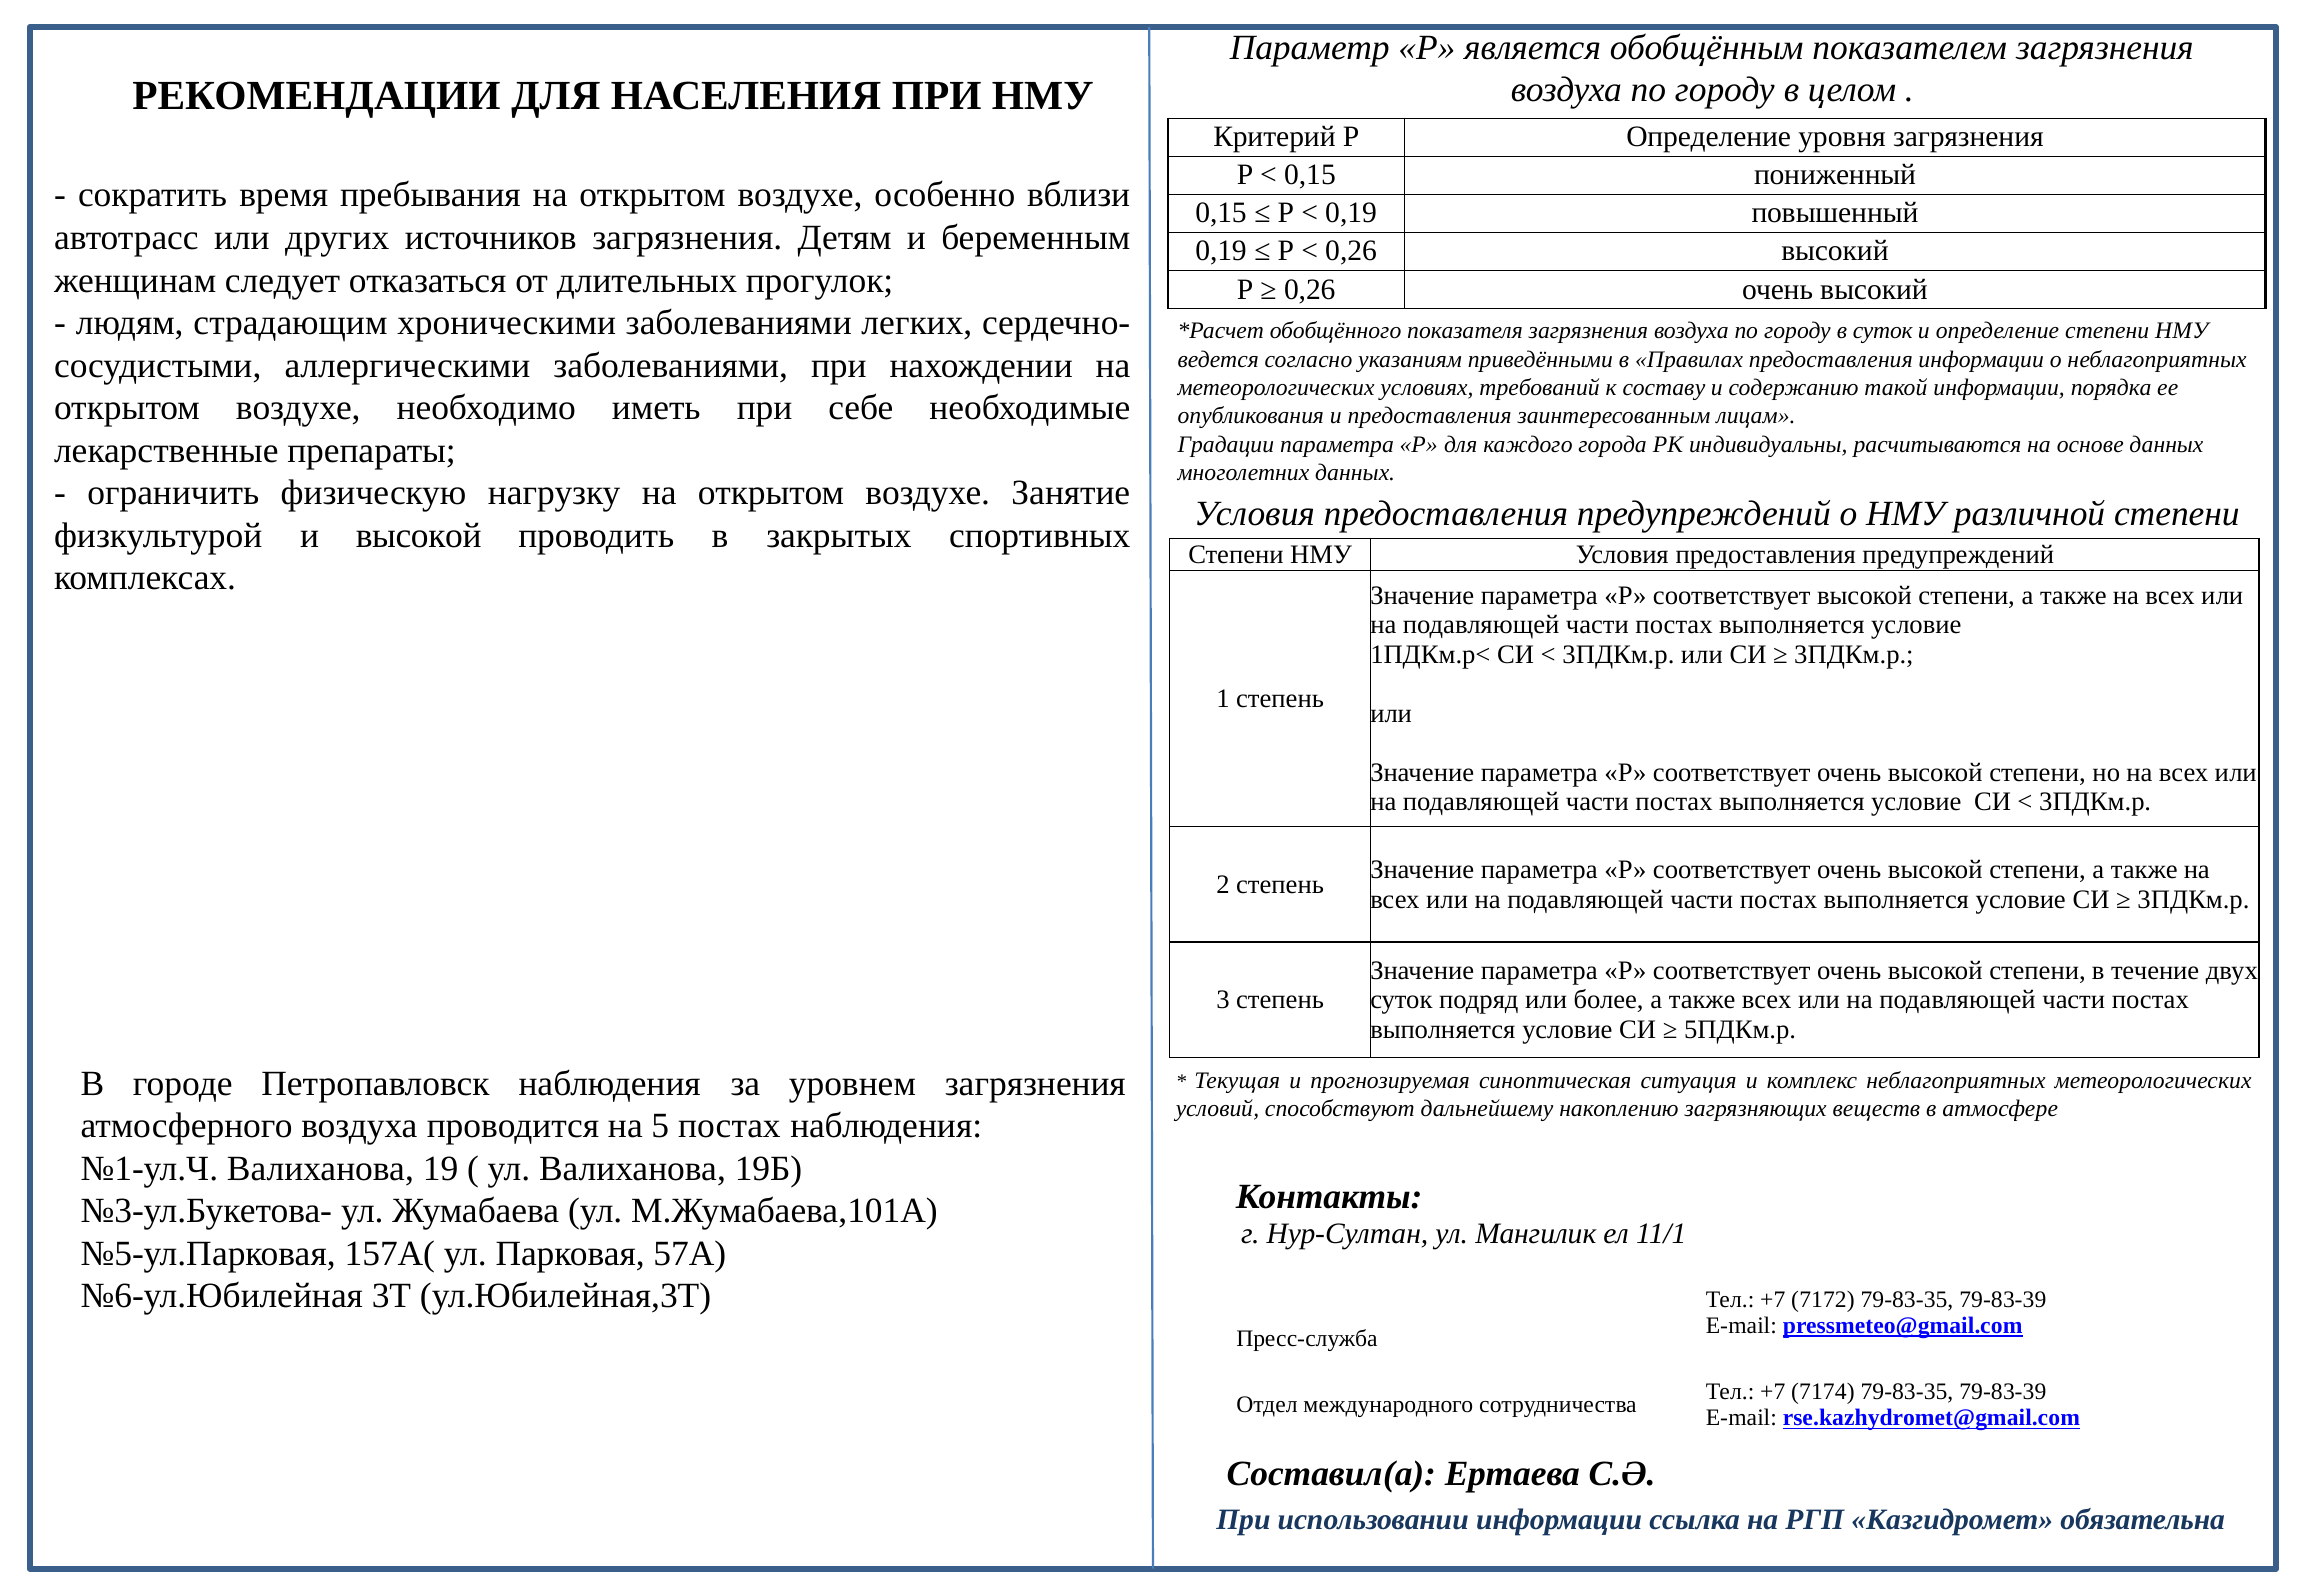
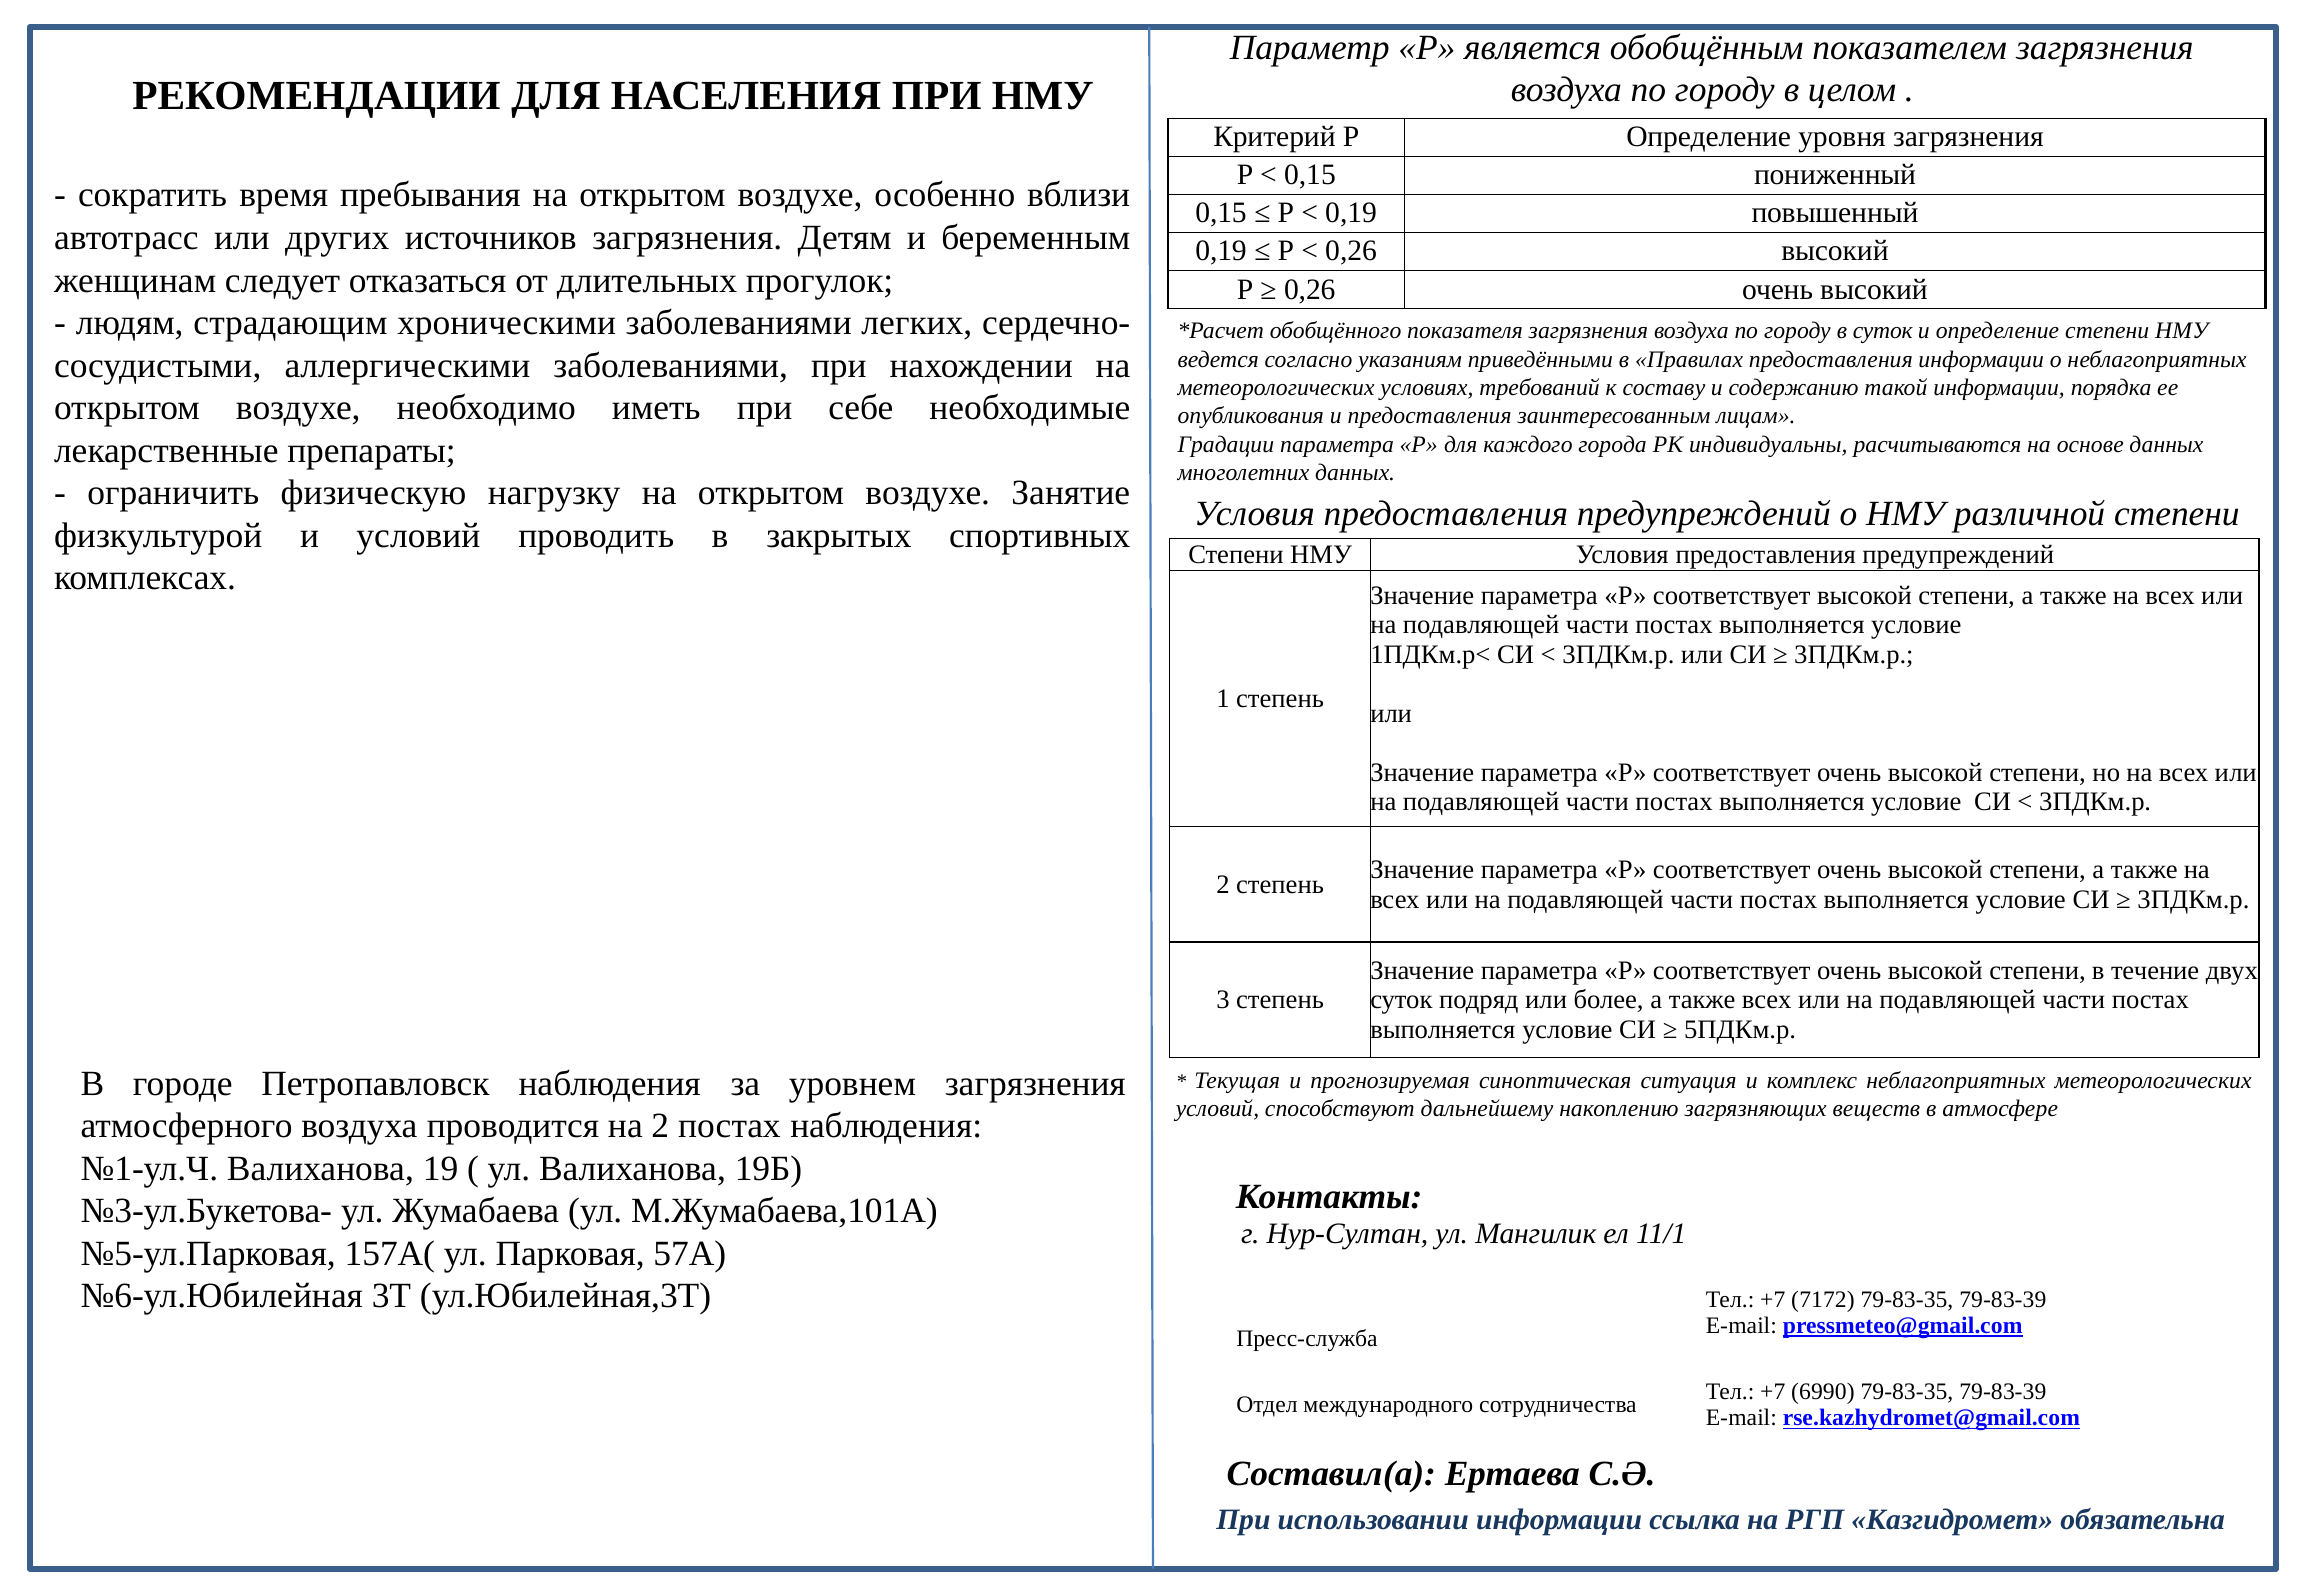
и высокой: высокой -> условий (418, 536)
на 5: 5 -> 2 (660, 1126)
7174: 7174 -> 6990 (1823, 1392)
